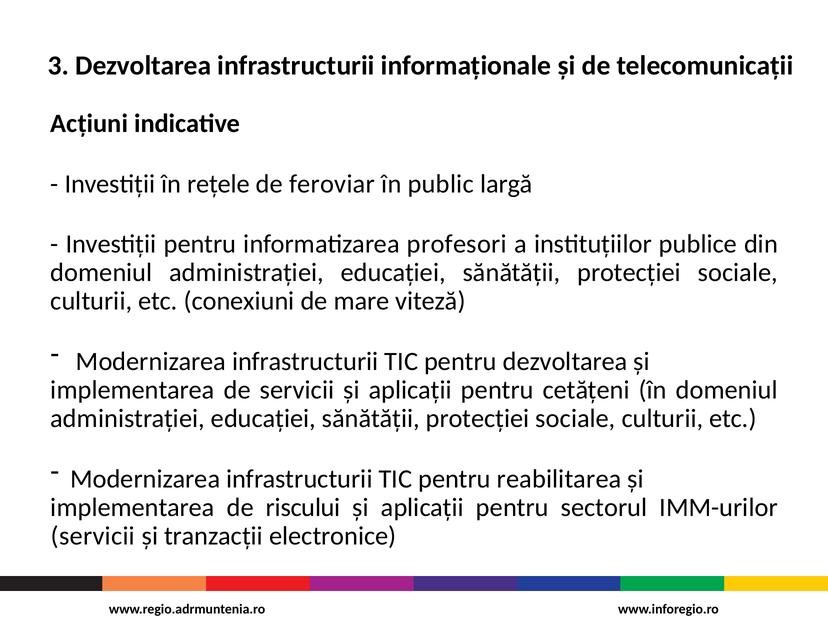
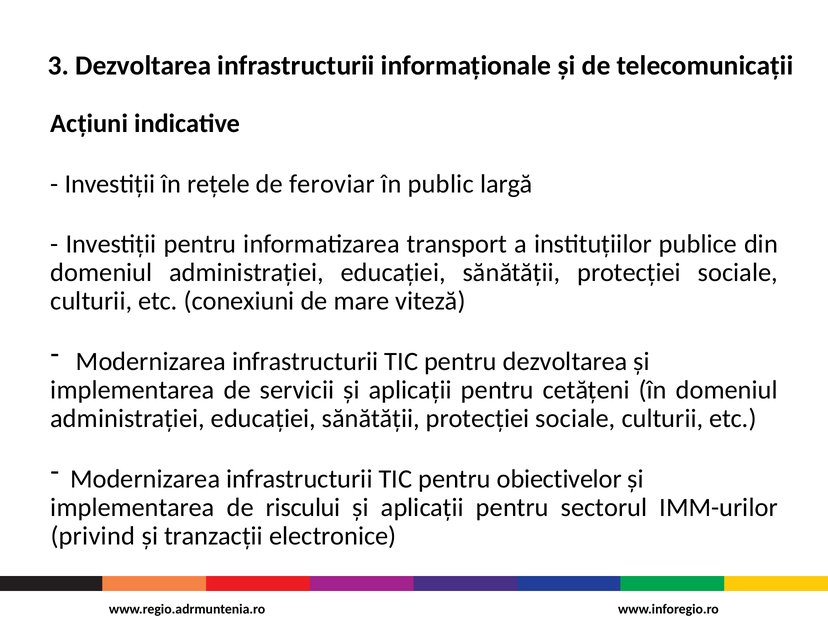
profesori: profesori -> transport (457, 244)
reabilitarea: reabilitarea -> obiectivelor (559, 479)
servicii: servicii -> privind (93, 536)
